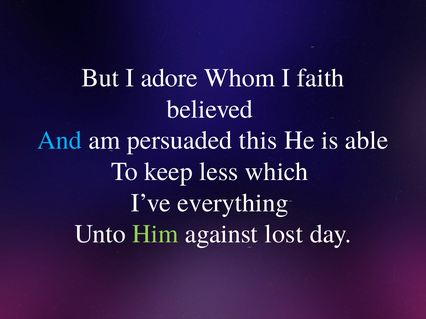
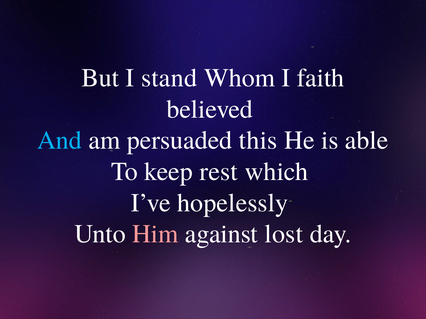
adore: adore -> stand (169, 78)
less: less -> rest (219, 172)
everything: everything -> hopelessly (233, 203)
Him colour: light green -> pink (155, 234)
